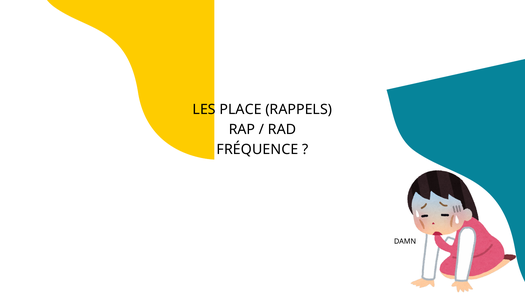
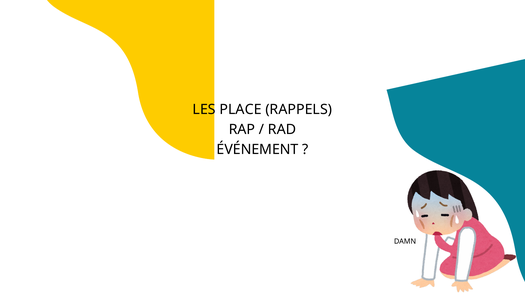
FRÉQUENCE: FRÉQUENCE -> ÉVÉNEMENT (258, 149)
